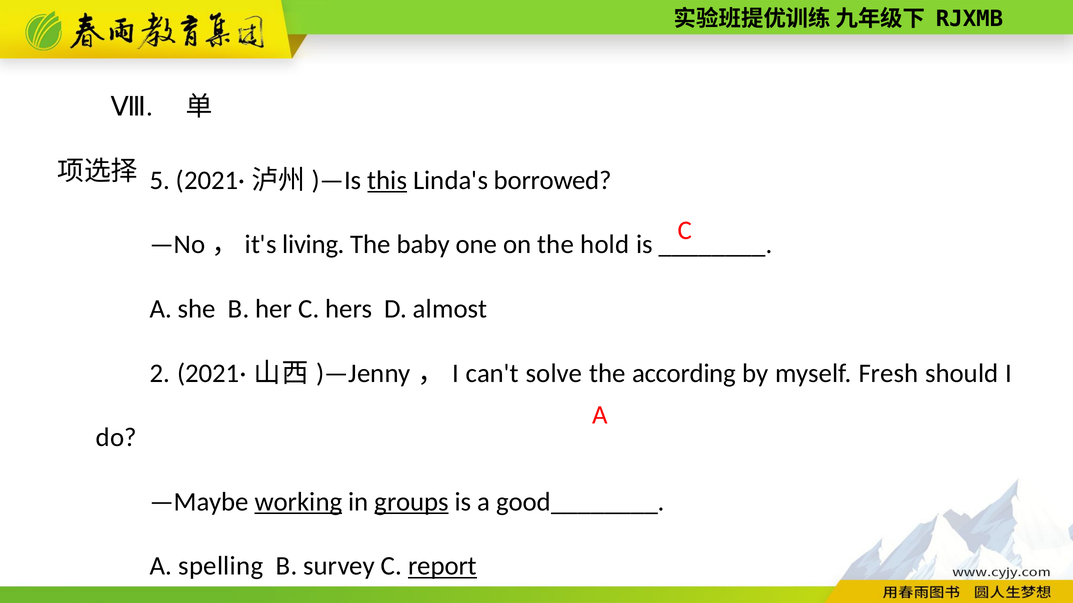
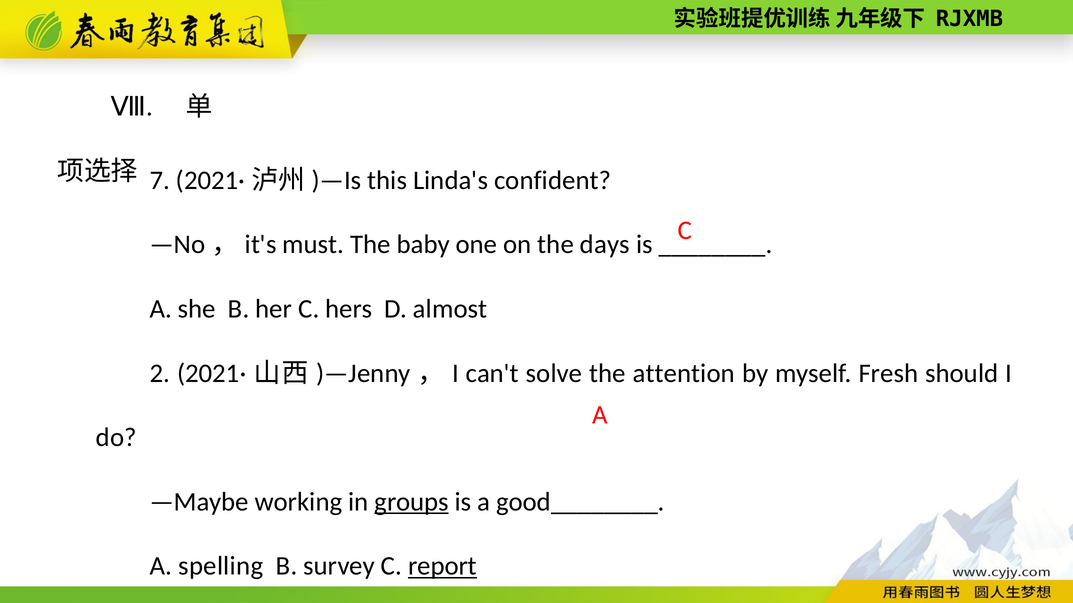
5: 5 -> 7 (160, 180)
this underline: present -> none (387, 180)
borrowed: borrowed -> confident (553, 180)
living: living -> must (313, 245)
hold: hold -> days (605, 245)
according: according -> attention (684, 374)
working underline: present -> none (298, 502)
